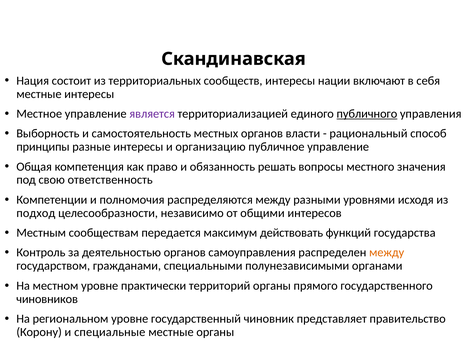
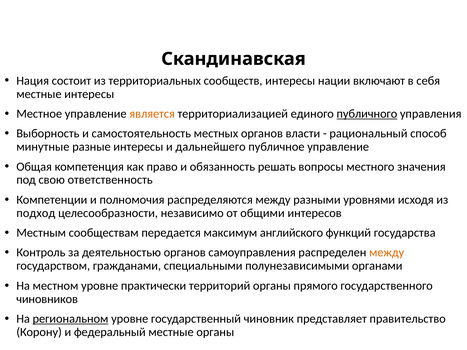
является colour: purple -> orange (152, 114)
принципы: принципы -> минутные (43, 147)
организацию: организацию -> дальнейшего (211, 147)
действовать: действовать -> английского (292, 233)
региональном underline: none -> present (70, 319)
специальные: специальные -> федеральный (110, 332)
